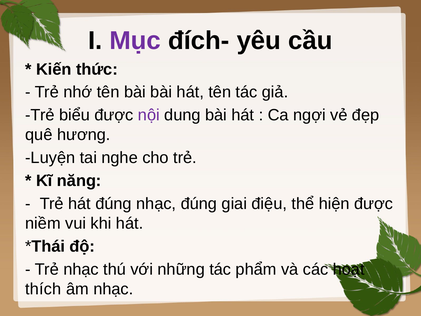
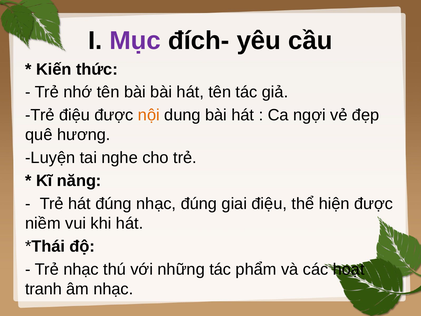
Trẻ biểu: biểu -> điệu (75, 115)
nội colour: purple -> orange (149, 115)
thích: thích -> tranh (44, 289)
